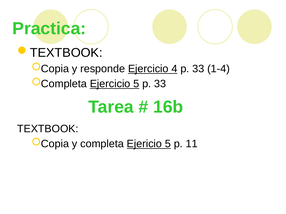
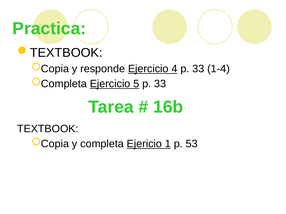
Ejericio 5: 5 -> 1 (168, 144)
11: 11 -> 53 (192, 144)
